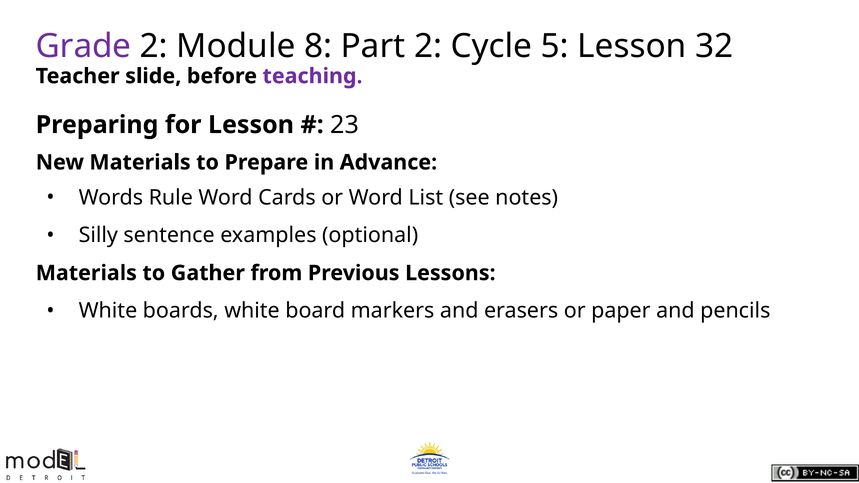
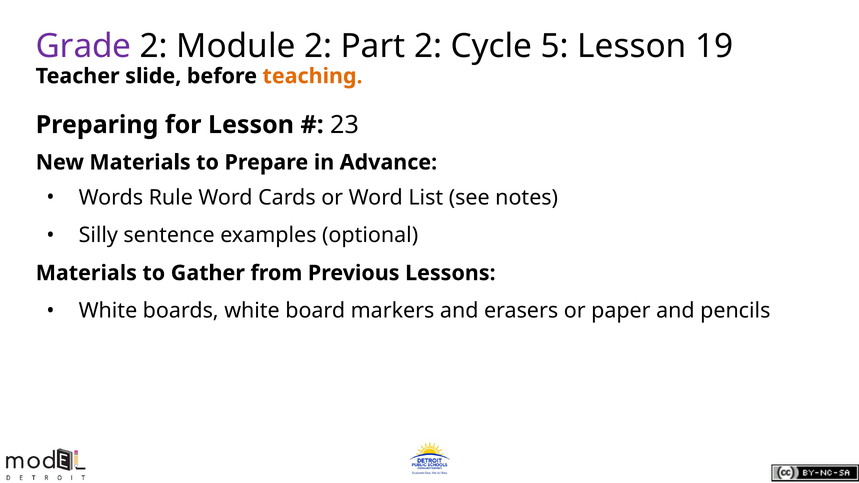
Module 8: 8 -> 2 (318, 46)
32: 32 -> 19 (714, 46)
teaching colour: purple -> orange (313, 76)
